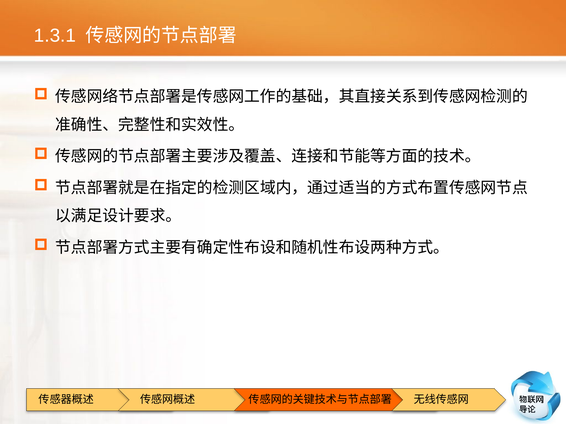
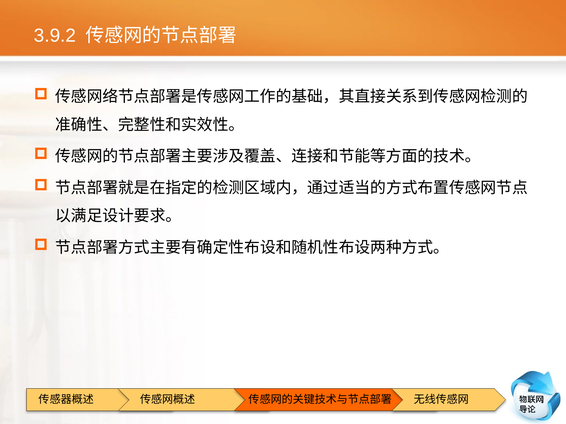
1.3.1: 1.3.1 -> 3.9.2 (55, 36)
